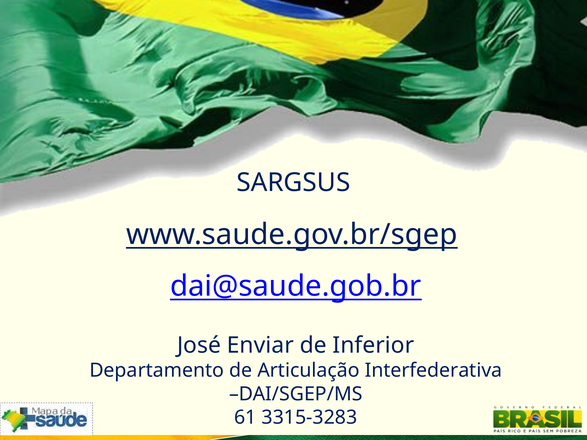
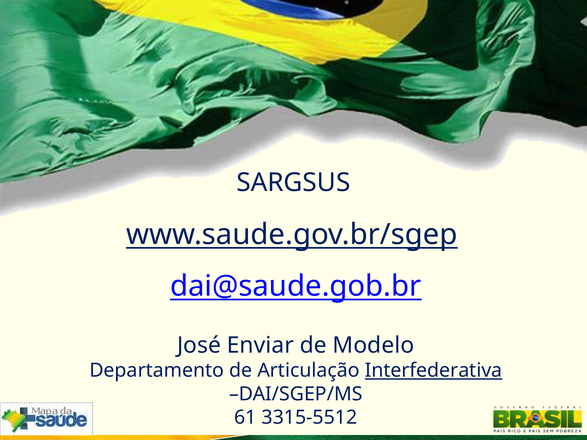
Inferior: Inferior -> Modelo (373, 345)
Interfederativa underline: none -> present (434, 371)
3315-3283: 3315-3283 -> 3315-5512 (309, 418)
